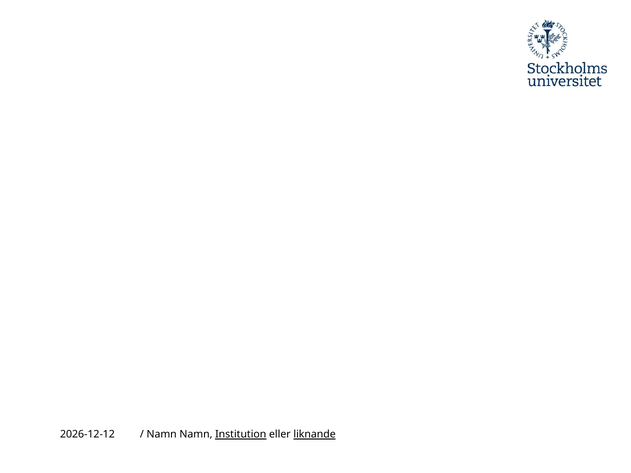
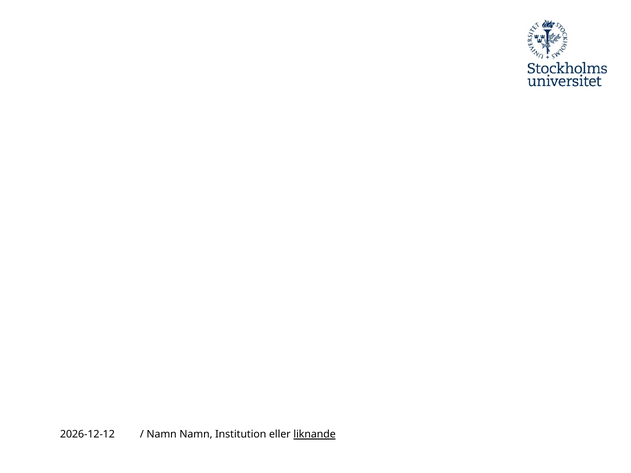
Institution underline: present -> none (241, 435)
